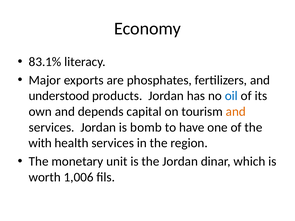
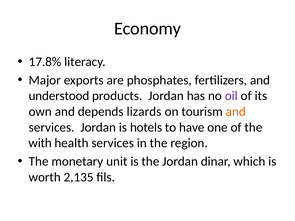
83.1%: 83.1% -> 17.8% (45, 62)
oil colour: blue -> purple (231, 96)
capital: capital -> lizards (144, 112)
bomb: bomb -> hotels (146, 127)
1,006: 1,006 -> 2,135 (79, 177)
